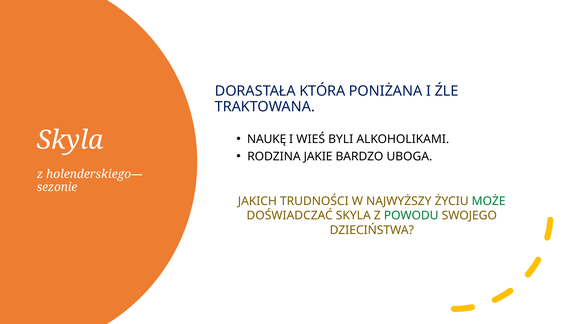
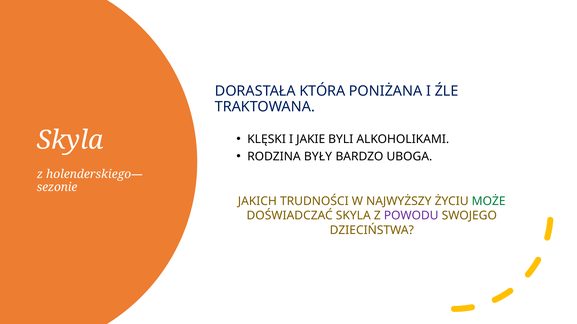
NAUKĘ: NAUKĘ -> KLĘSKI (267, 140)
WIEŚ: WIEŚ -> JAKIE (311, 140)
JAKIE: JAKIE -> BYŁY (318, 157)
POWODU colour: green -> purple (411, 216)
